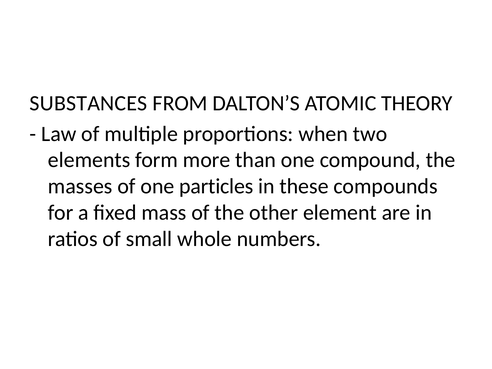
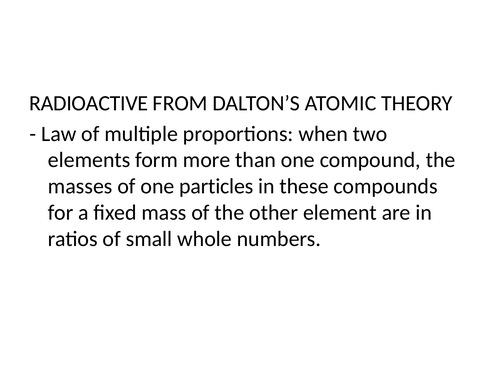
SUBSTANCES: SUBSTANCES -> RADIOACTIVE (89, 103)
